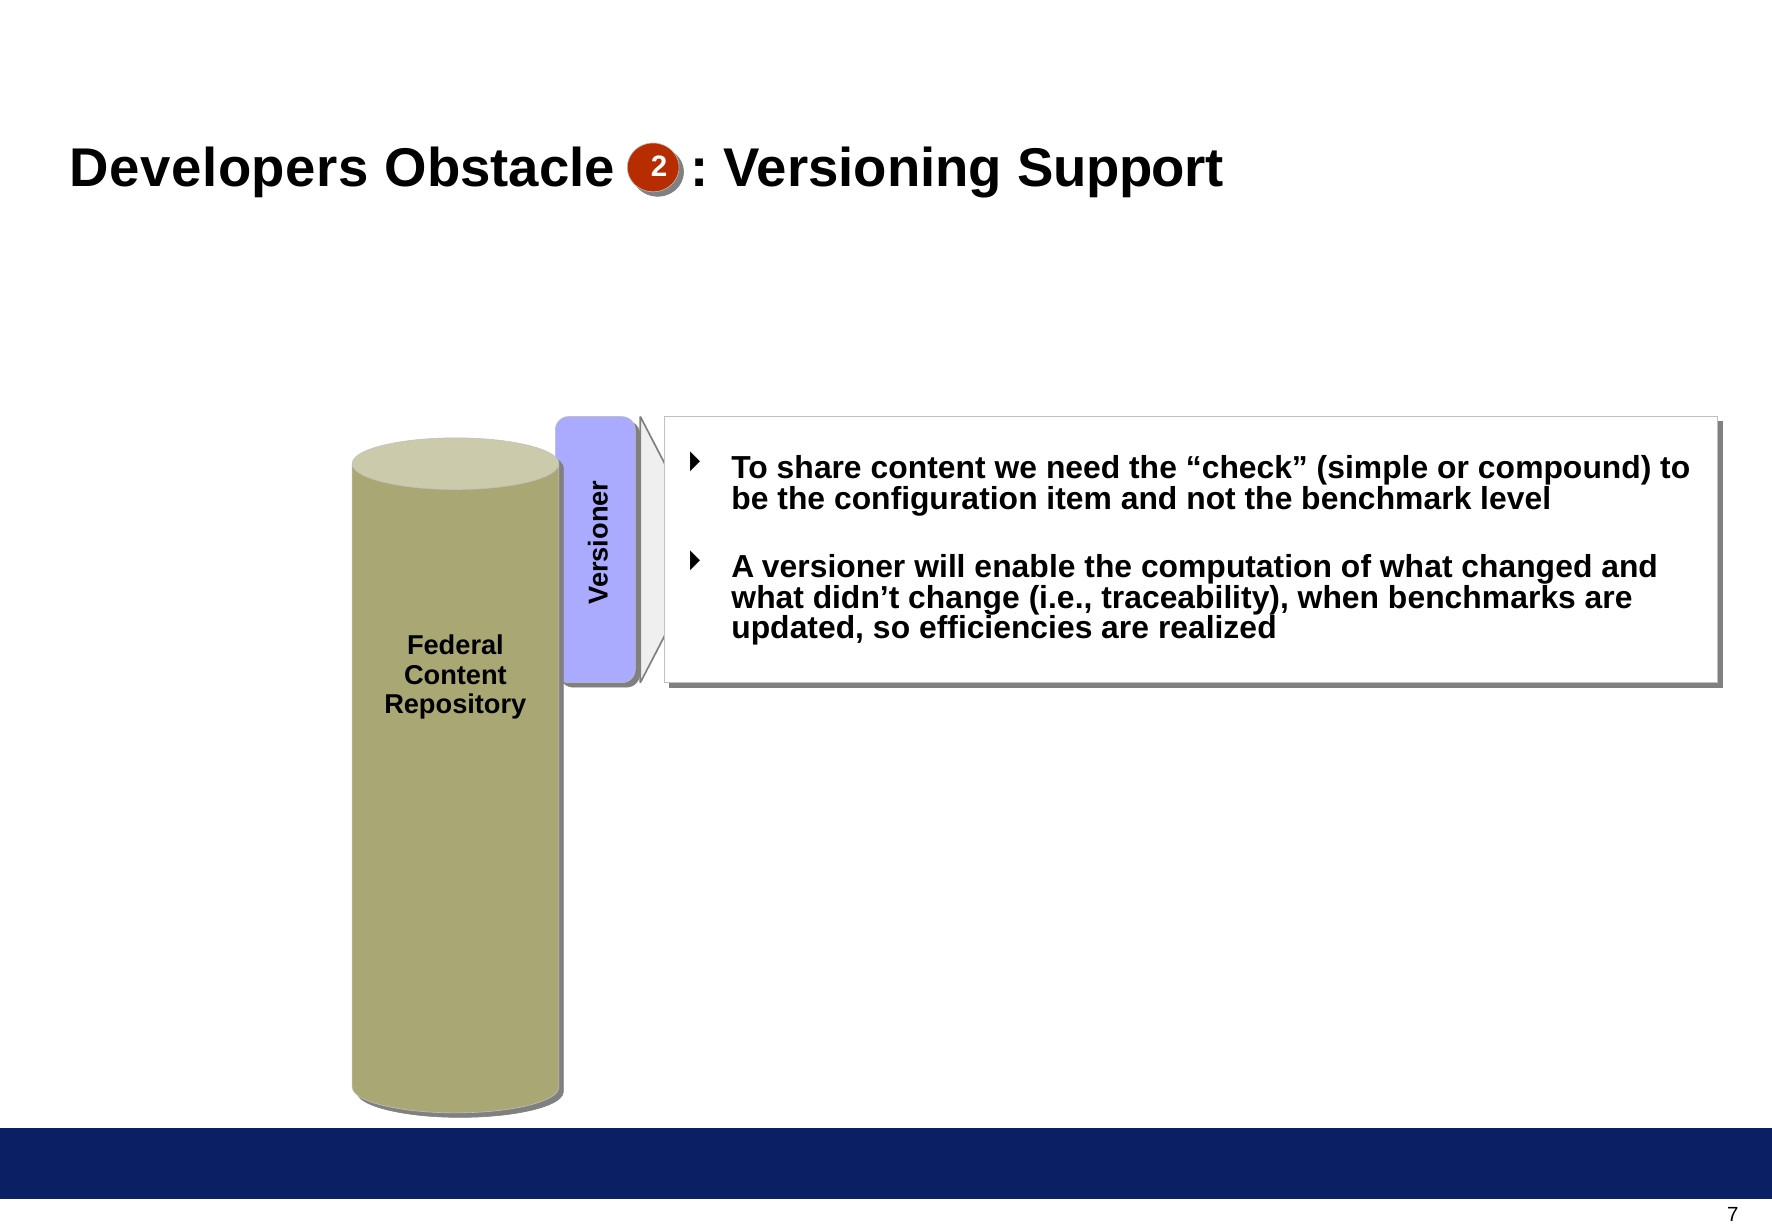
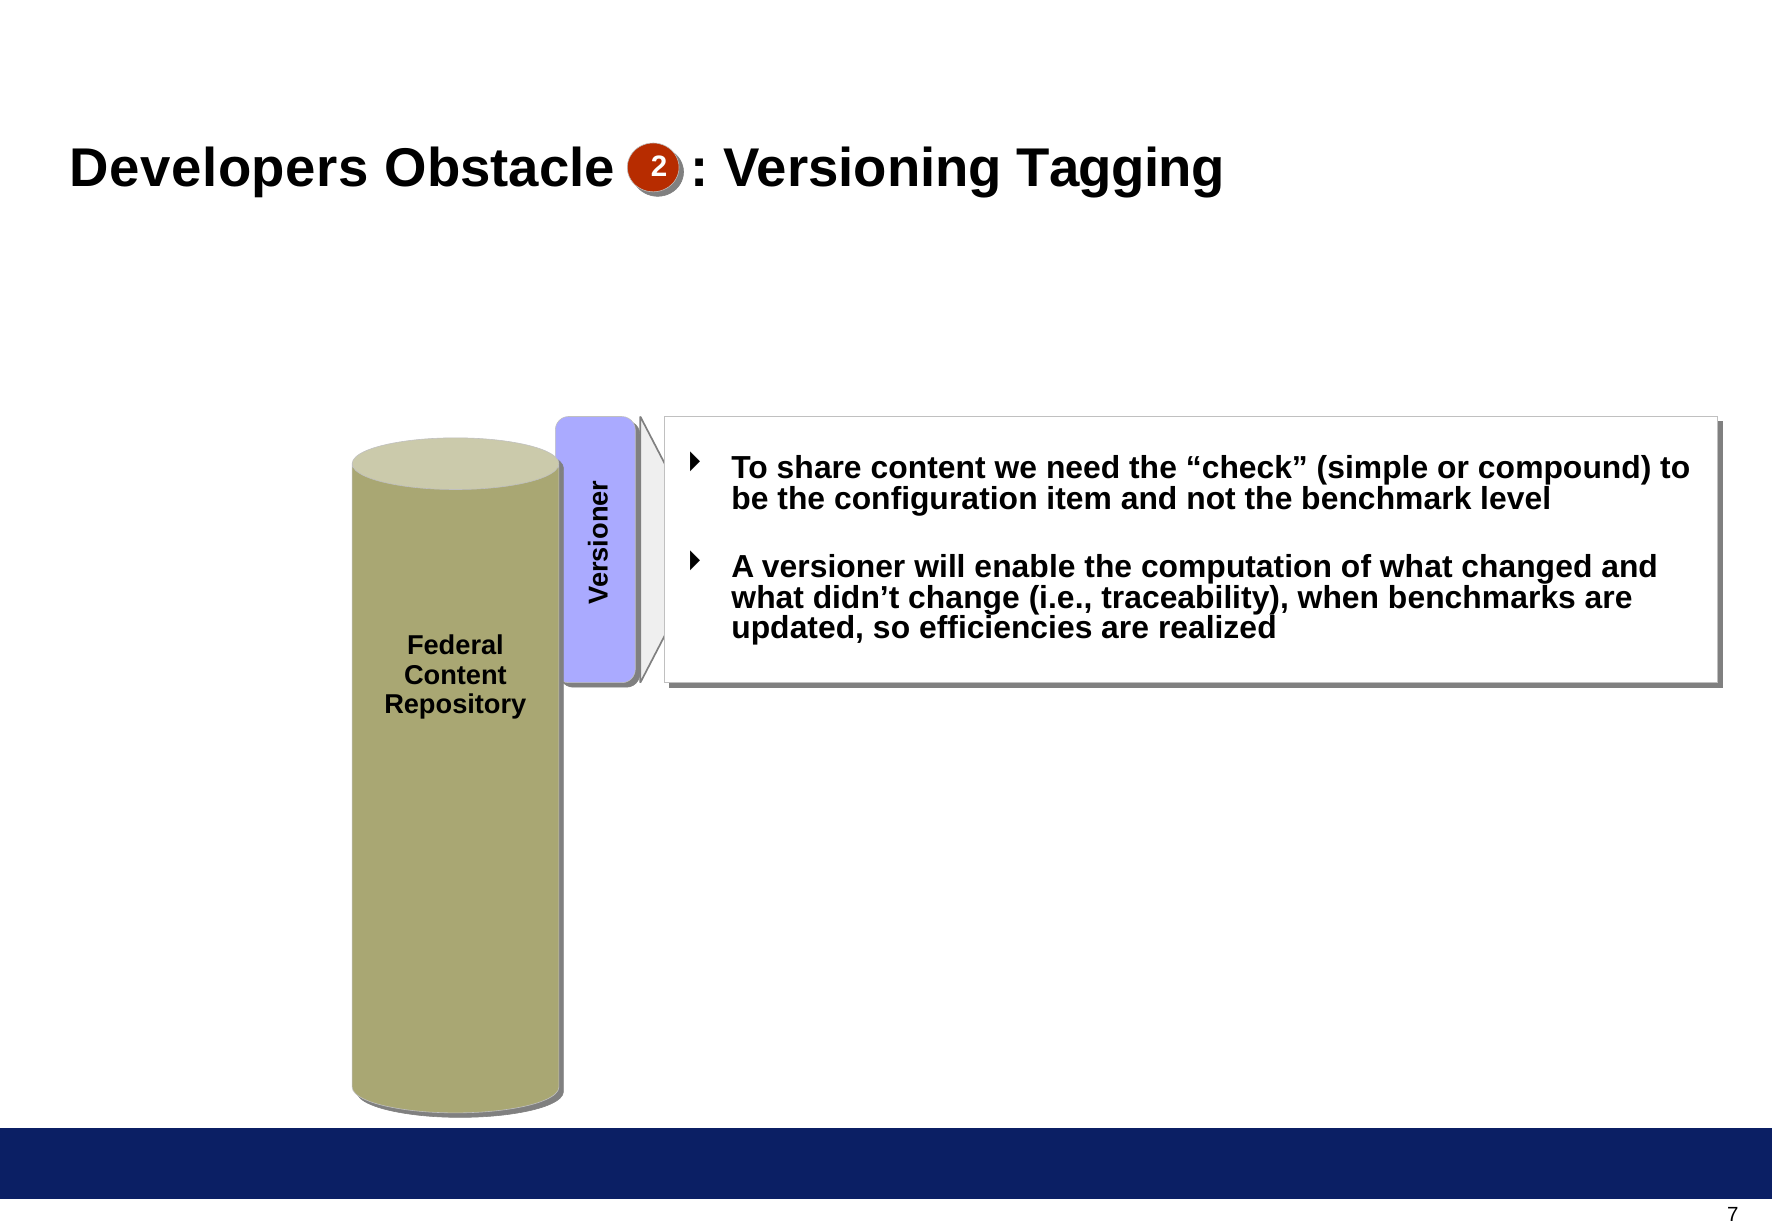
Support: Support -> Tagging (1121, 168)
